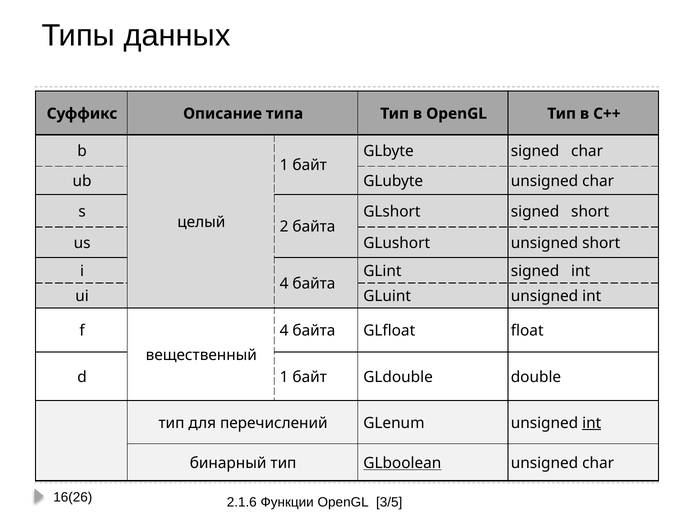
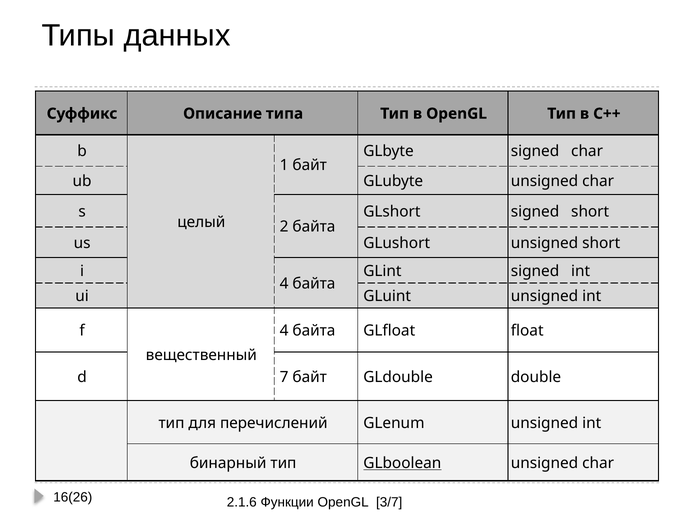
d 1: 1 -> 7 (284, 377)
int underline: present -> none (592, 423)
3/5: 3/5 -> 3/7 (389, 502)
